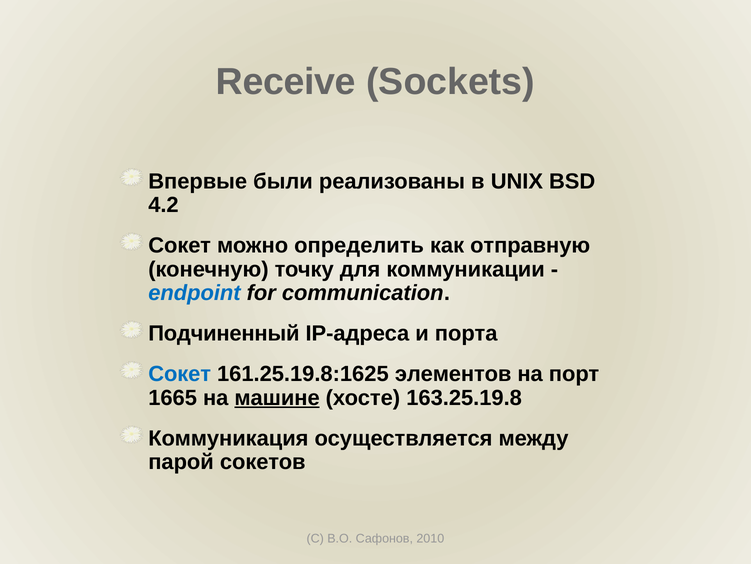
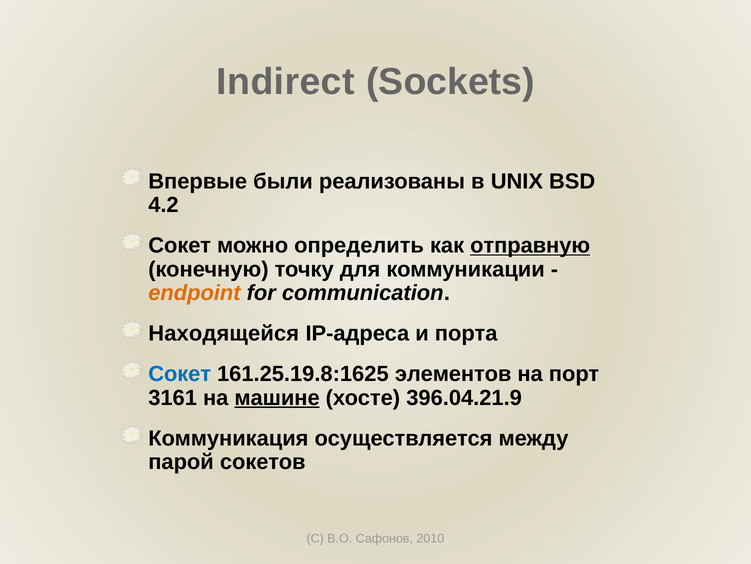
Receive: Receive -> Indirect (286, 82)
отправную underline: none -> present (530, 245)
endpoint colour: blue -> orange (194, 293)
Подчиненный: Подчиненный -> Находящейся (224, 333)
1665: 1665 -> 3161 (173, 397)
163.25.19.8: 163.25.19.8 -> 396.04.21.9 (464, 397)
